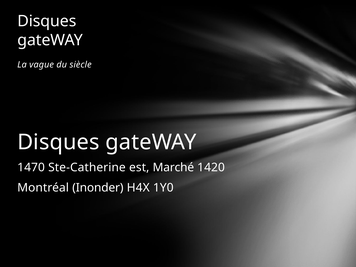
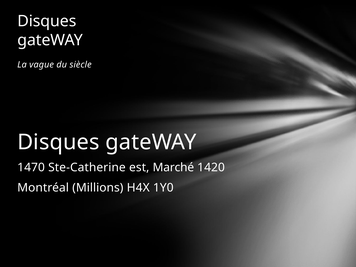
Inonder: Inonder -> Millions (98, 188)
